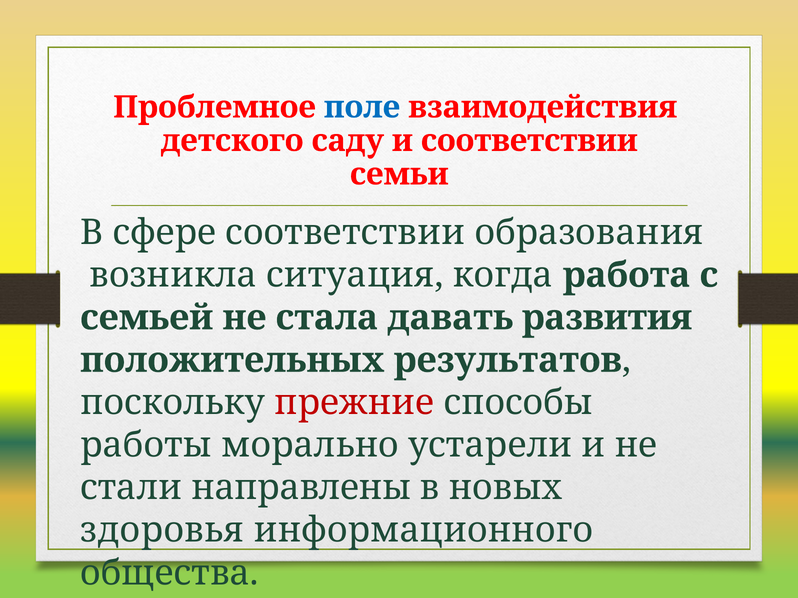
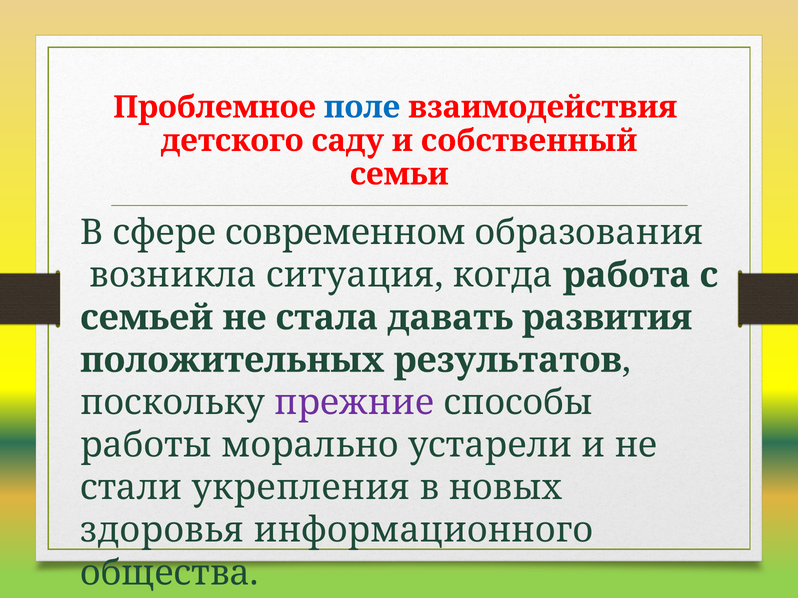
и соответствии: соответствии -> собственный (529, 141)
сфере соответствии: соответствии -> современном (346, 233)
прежние colour: red -> purple (354, 403)
направлены: направлены -> укрепления (301, 488)
